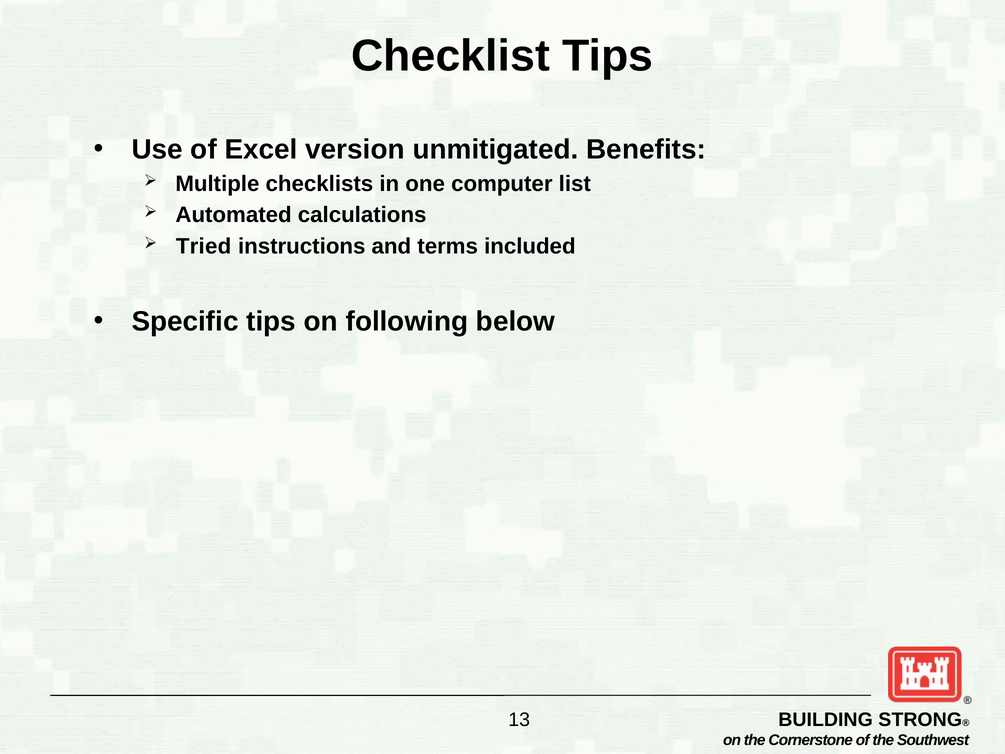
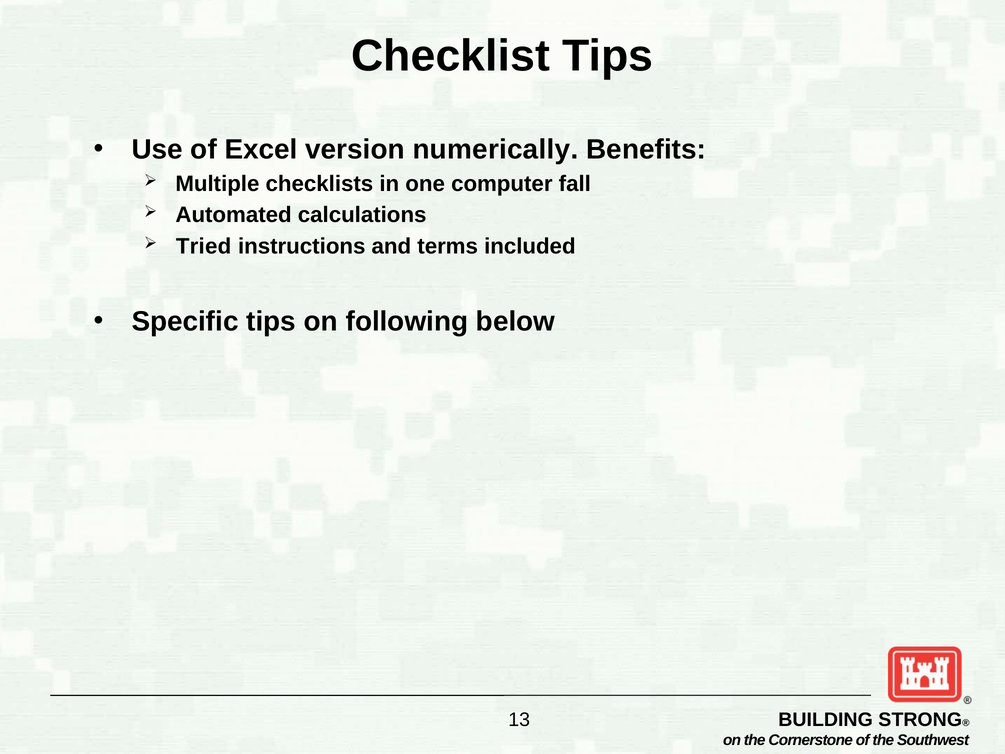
unmitigated: unmitigated -> numerically (495, 149)
list: list -> fall (575, 184)
